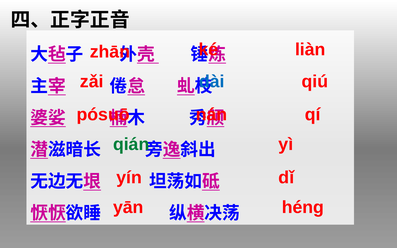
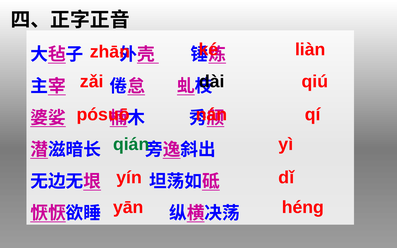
dài colour: blue -> black (212, 82)
